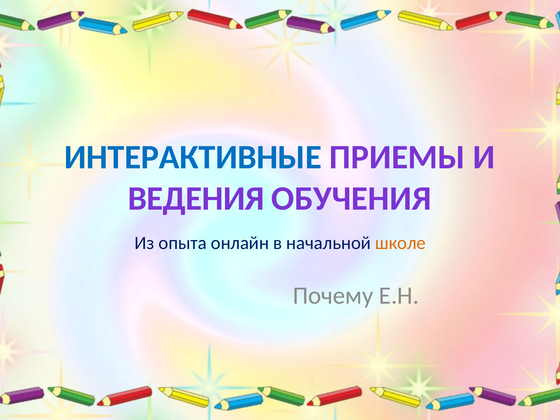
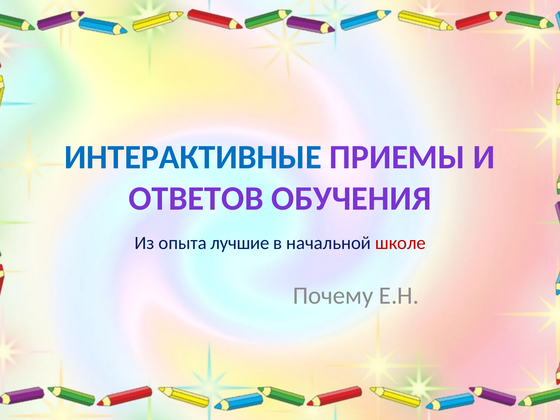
ВЕДЕНИЯ: ВЕДЕНИЯ -> ОТВЕТОВ (196, 198)
онлайн: онлайн -> лучшие (240, 243)
школе colour: orange -> red (400, 243)
